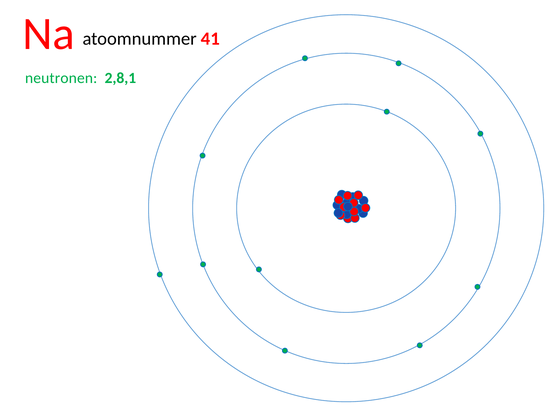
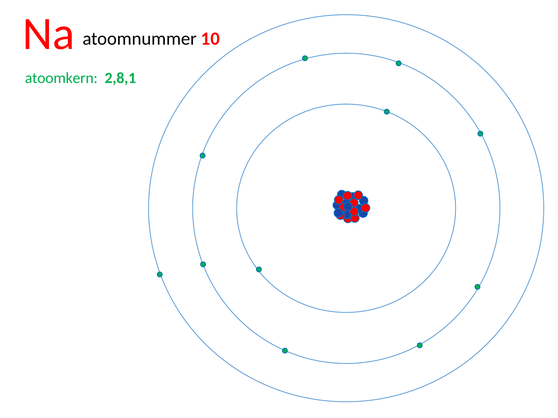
41: 41 -> 10 (210, 39)
neutronen: neutronen -> atoomkern (61, 78)
